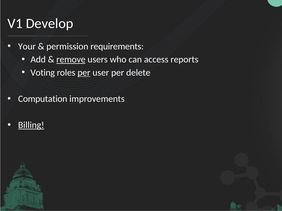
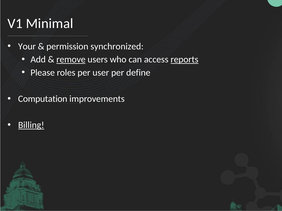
Develop: Develop -> Minimal (50, 24)
requirements: requirements -> synchronized (117, 46)
reports underline: none -> present (184, 60)
Voting: Voting -> Please (43, 73)
per underline: present -> none (84, 73)
delete: delete -> define (138, 73)
